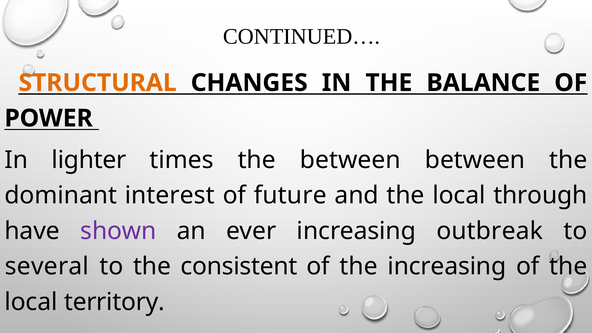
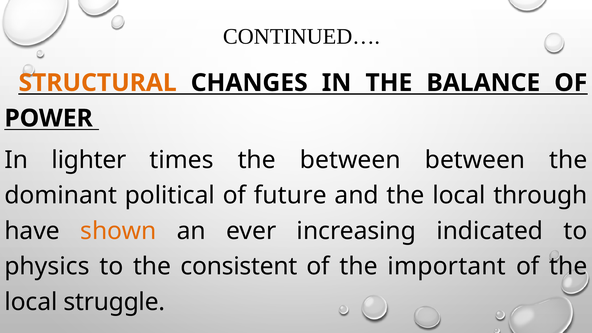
interest: interest -> political (170, 195)
shown colour: purple -> orange (118, 231)
outbreak: outbreak -> indicated (490, 231)
several: several -> physics (47, 266)
the increasing: increasing -> important (447, 266)
territory: territory -> struggle (114, 302)
